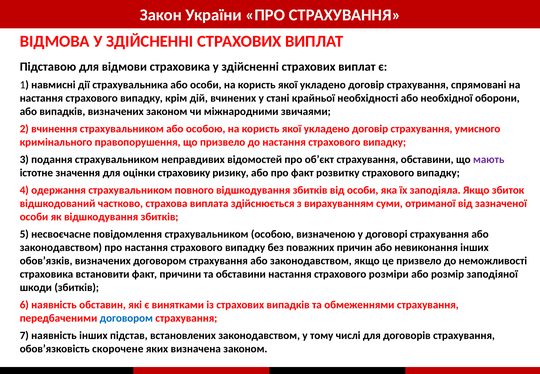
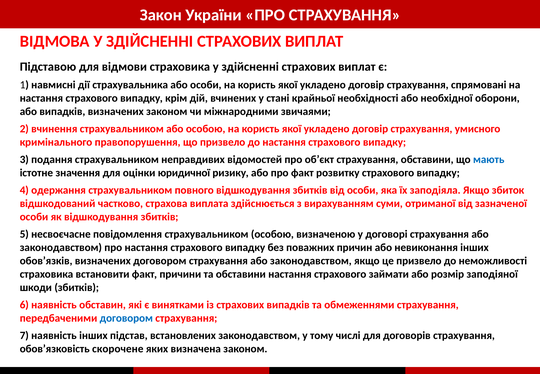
мають colour: purple -> blue (489, 160)
страховику: страховику -> юридичної (184, 173)
розміри: розміри -> займати (389, 274)
